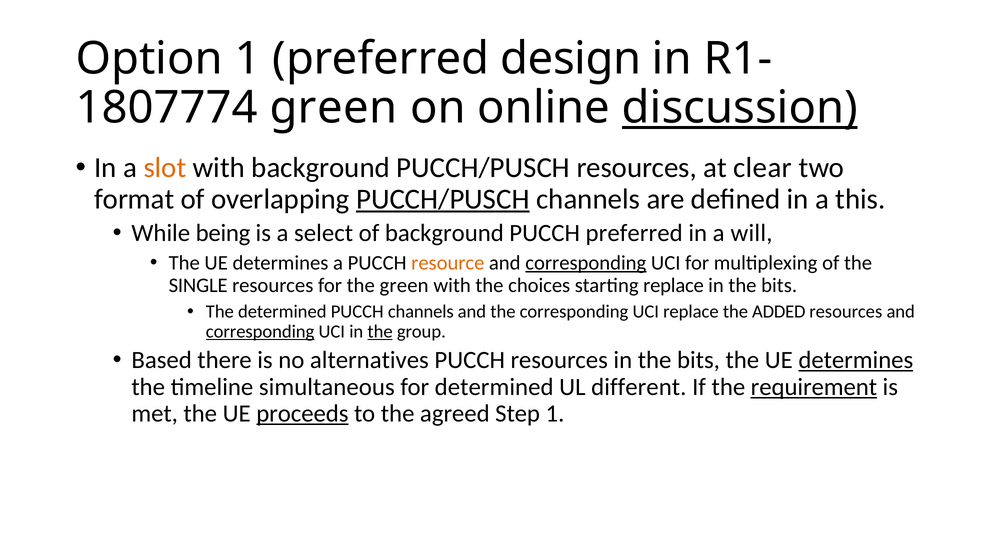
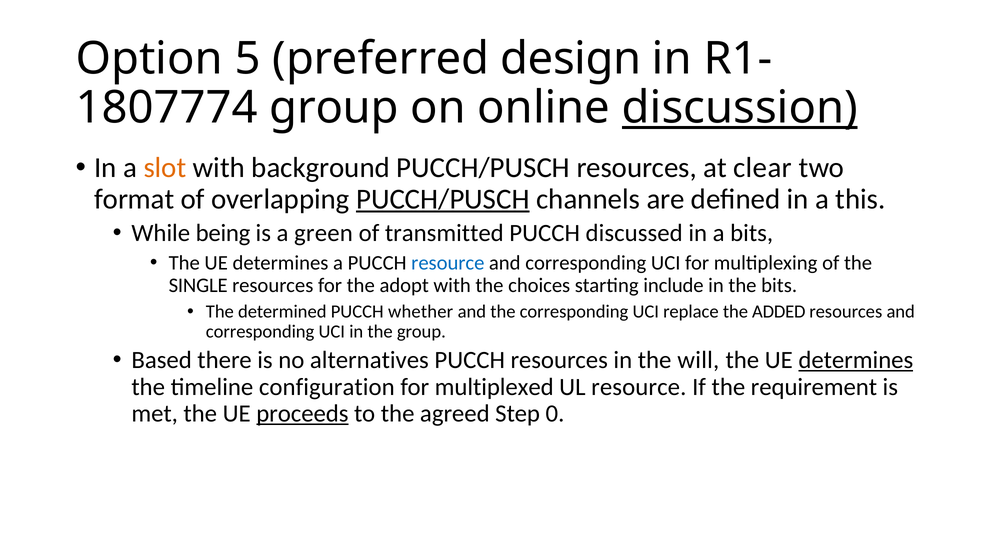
Option 1: 1 -> 5 (248, 59)
green: green -> group (334, 108)
select: select -> green (323, 233)
of background: background -> transmitted (444, 233)
PUCCH preferred: preferred -> discussed (634, 233)
a will: will -> bits (752, 233)
resource colour: orange -> blue (448, 263)
corresponding underline: present -> none (586, 263)
the green: green -> adopt (404, 285)
starting replace: replace -> include (673, 285)
PUCCH channels: channels -> whether (421, 312)
corresponding underline: present -> none (260, 332)
the underline: present -> none (380, 332)
resources in the bits: bits -> will (698, 360)
simultaneous: simultaneous -> configuration (327, 387)
for determined: determined -> multiplexed (494, 387)
UL different: different -> resource (639, 387)
requirement underline: present -> none (814, 387)
Step 1: 1 -> 0 (555, 414)
